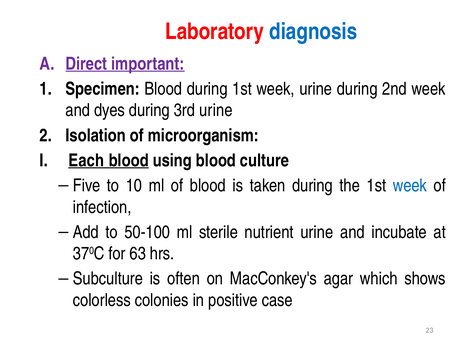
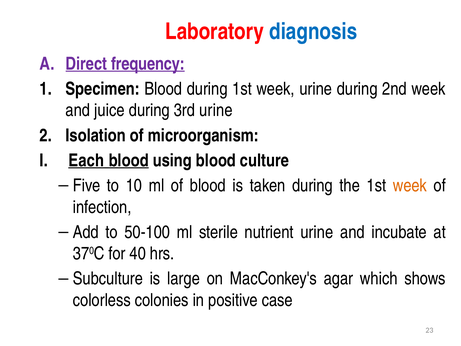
important: important -> frequency (148, 64)
dyes: dyes -> juice (109, 110)
week colour: blue -> orange (410, 185)
63: 63 -> 40 (138, 253)
often: often -> large (184, 279)
